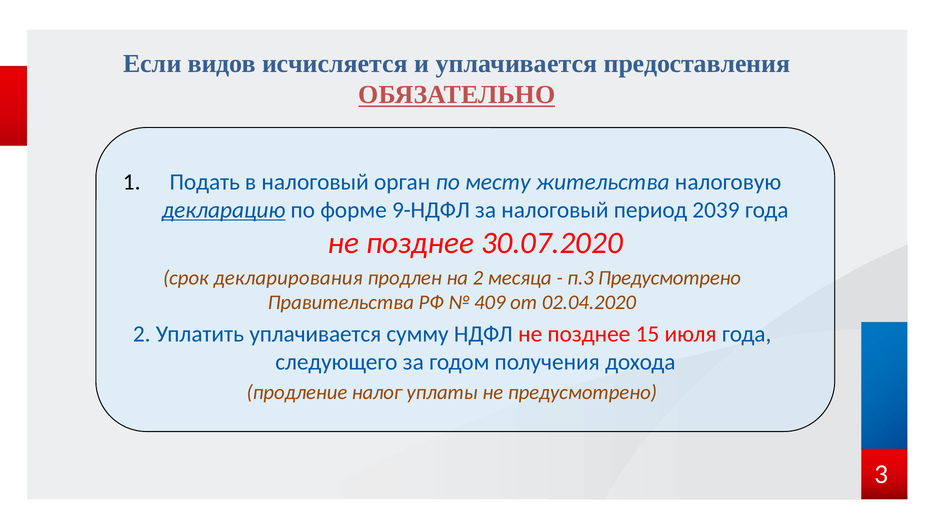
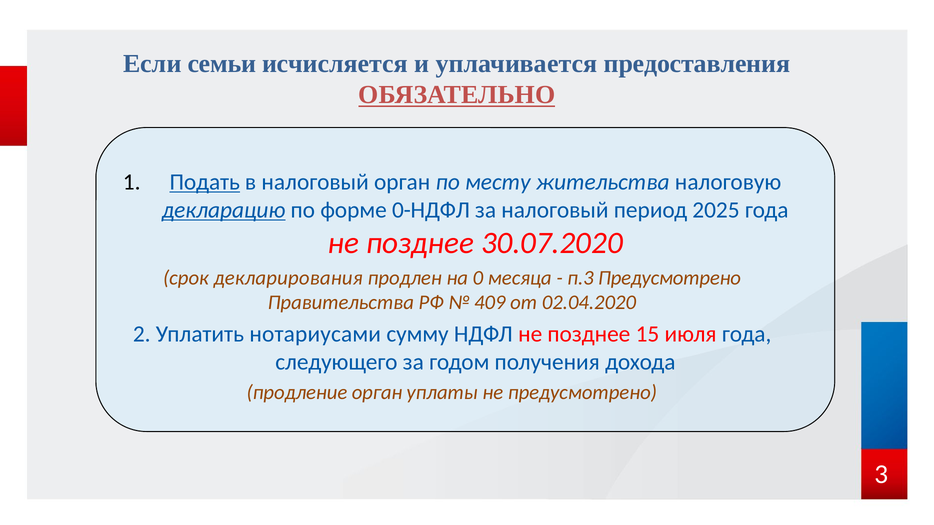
видов: видов -> семьи (222, 64)
Подать underline: none -> present (205, 182)
9-НДФЛ: 9-НДФЛ -> 0-НДФЛ (431, 210)
2039: 2039 -> 2025 (716, 210)
на 2: 2 -> 0 (478, 278)
Уплатить уплачивается: уплачивается -> нотариусами (315, 334)
продление налог: налог -> орган (377, 393)
